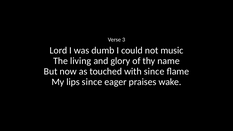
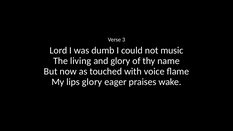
with since: since -> voice (154, 71)
lips since: since -> glory (92, 82)
